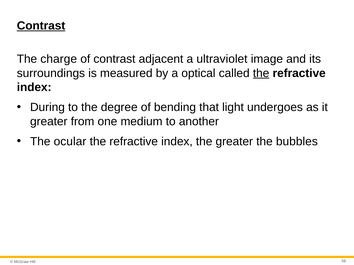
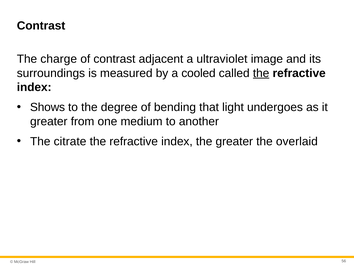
Contrast underline: present -> none (41, 26)
optical: optical -> cooled (198, 73)
During: During -> Shows (48, 107)
ocular: ocular -> citrate (70, 142)
bubbles: bubbles -> overlaid (297, 142)
